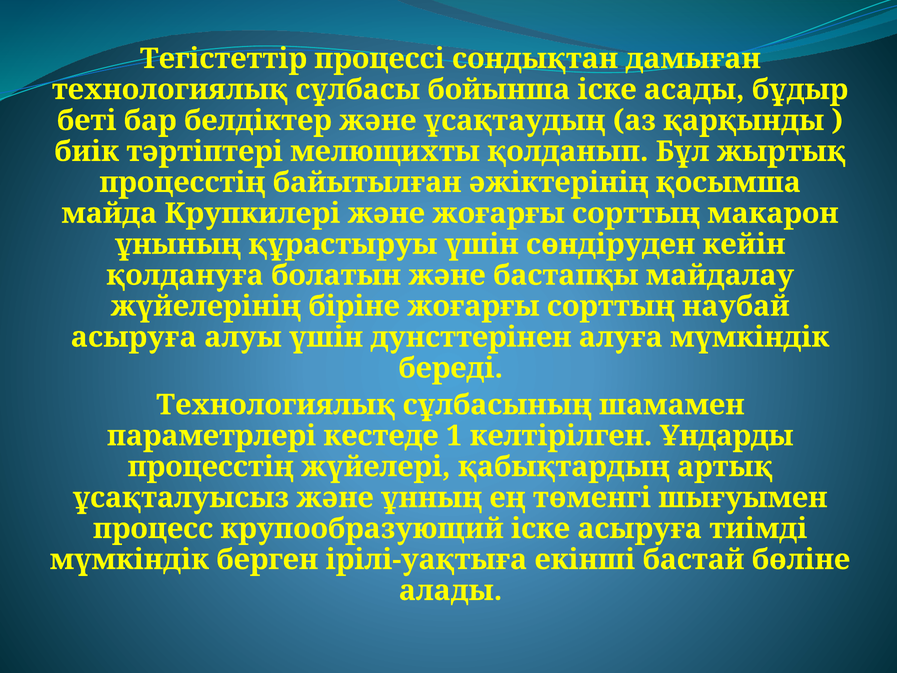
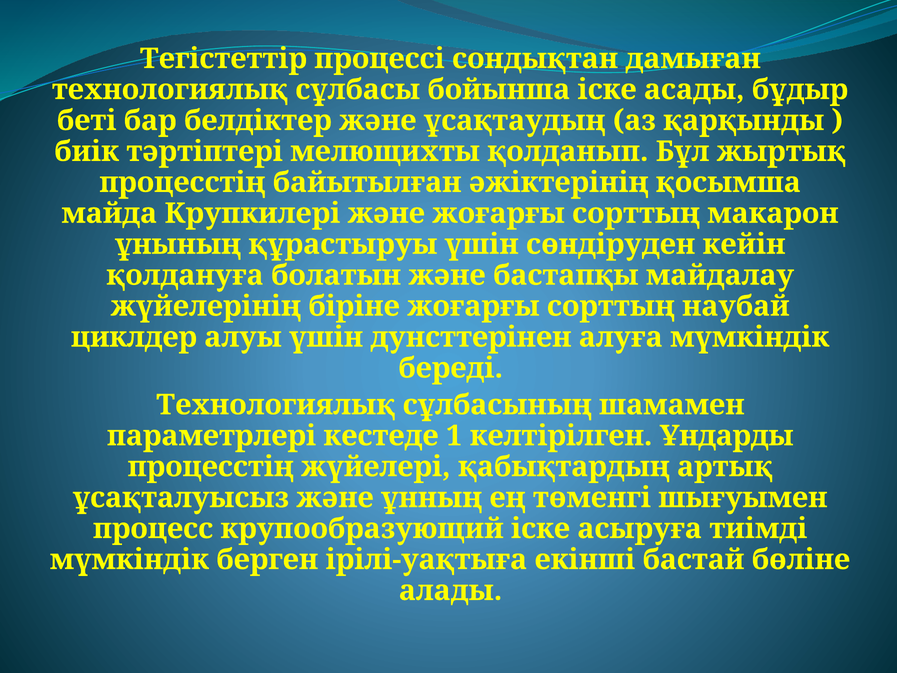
асыруға: асыруға -> циклдер (134, 337)
